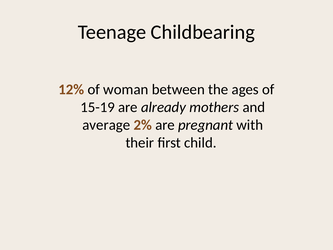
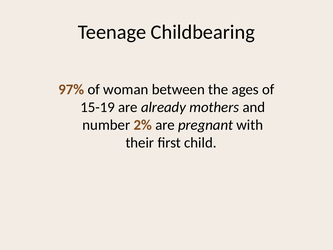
12%: 12% -> 97% (71, 89)
average: average -> number (106, 125)
